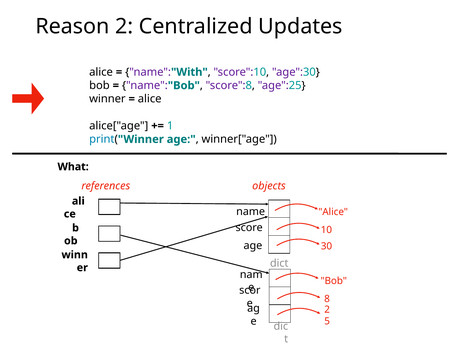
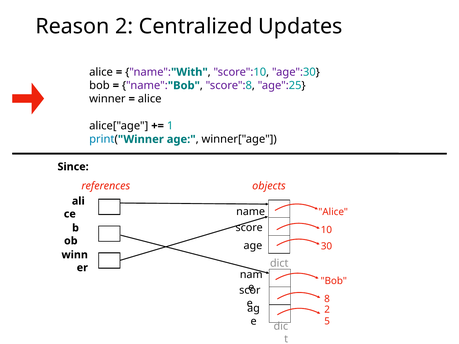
What: What -> Since (73, 167)
